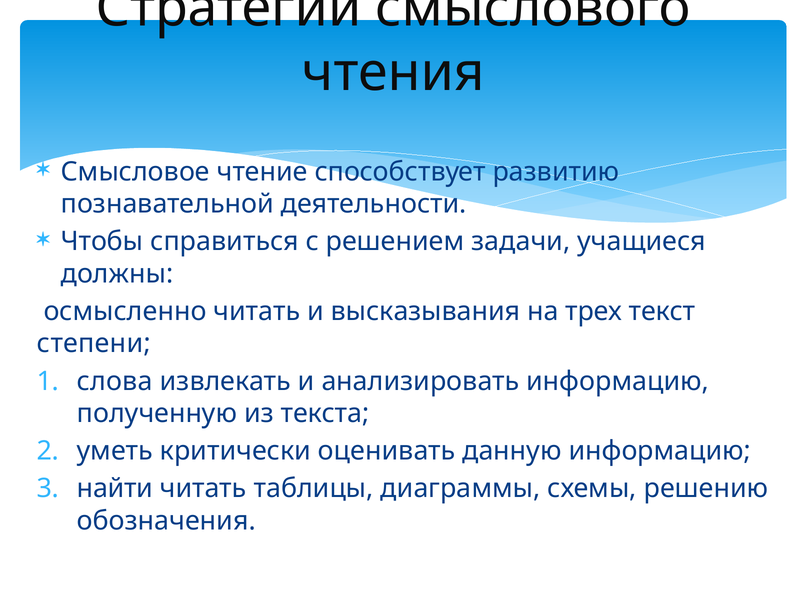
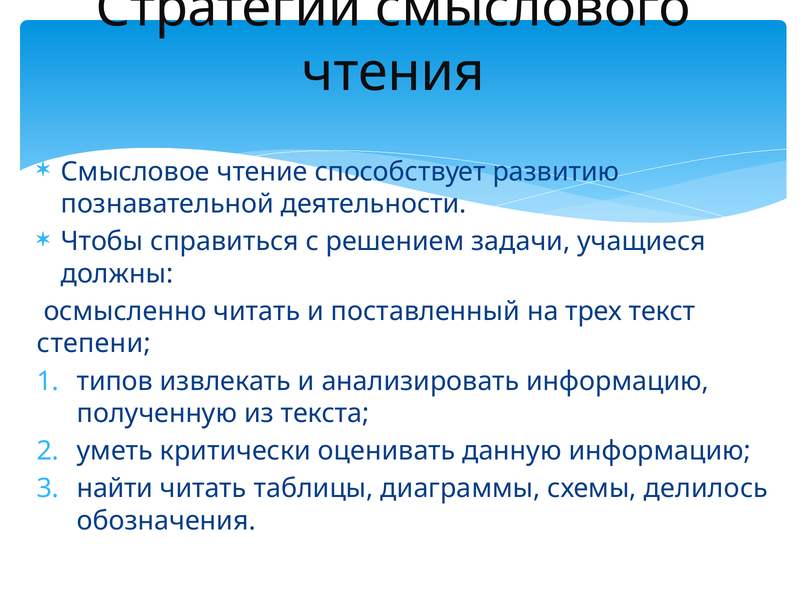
высказывания: высказывания -> поставленный (425, 312)
слова: слова -> типов (115, 381)
решению: решению -> делилось (706, 489)
